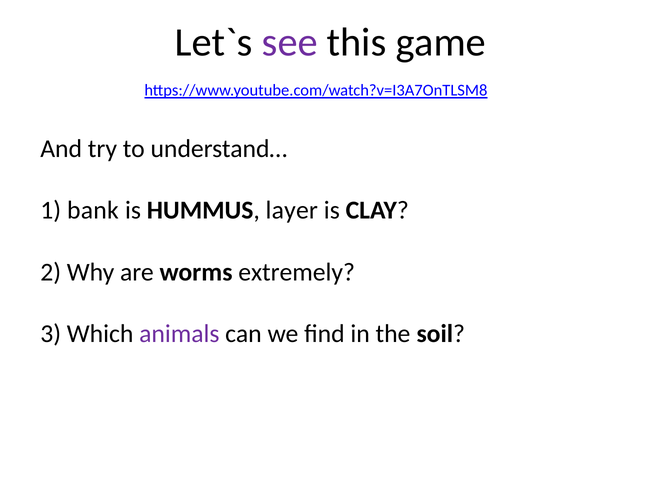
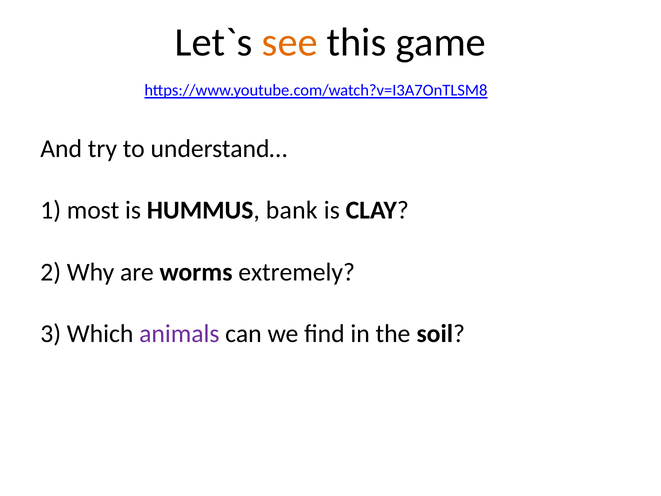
see colour: purple -> orange (290, 42)
bank: bank -> most (93, 210)
layer: layer -> bank (292, 210)
